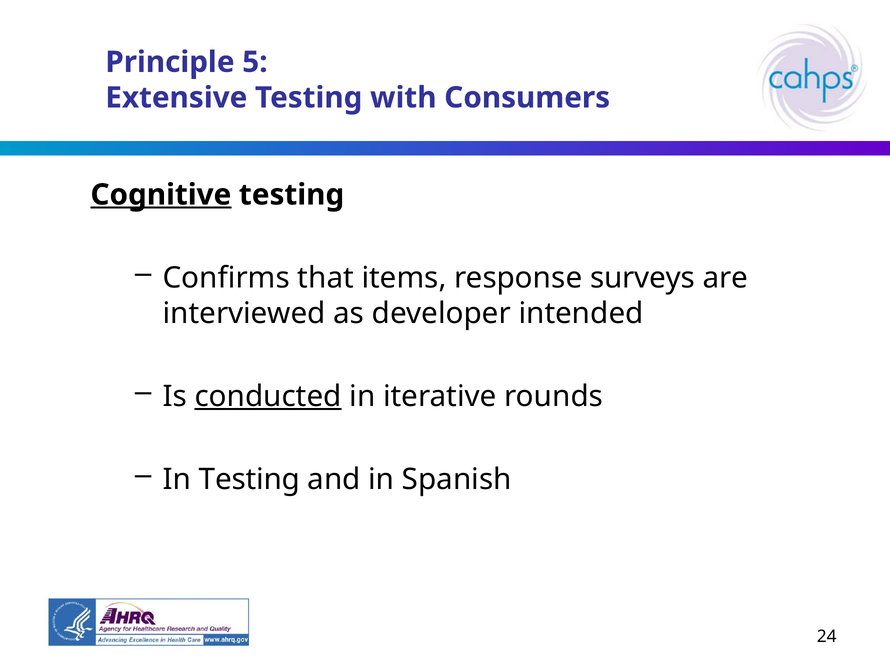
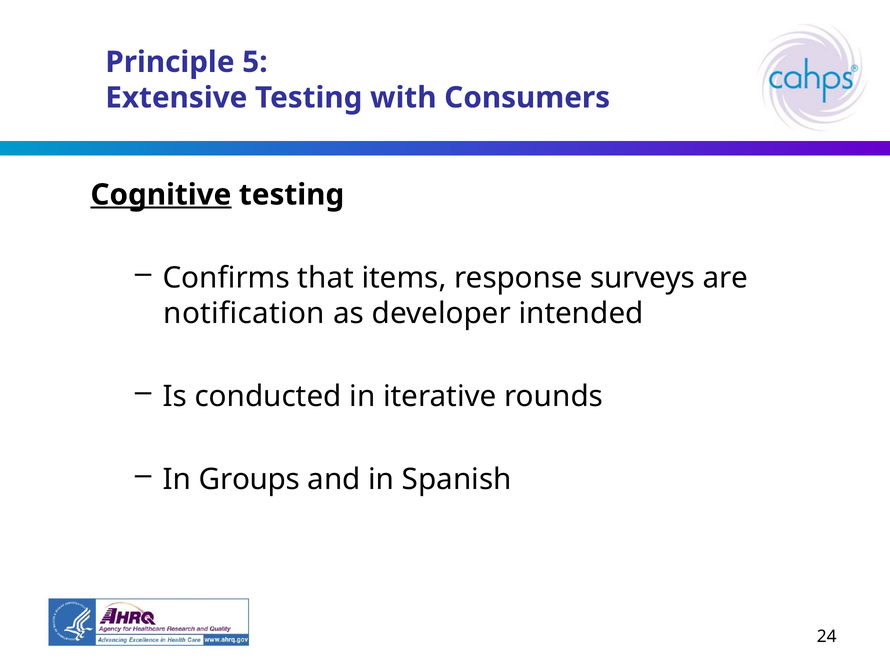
interviewed: interviewed -> notification (244, 314)
conducted underline: present -> none (268, 397)
In Testing: Testing -> Groups (249, 480)
